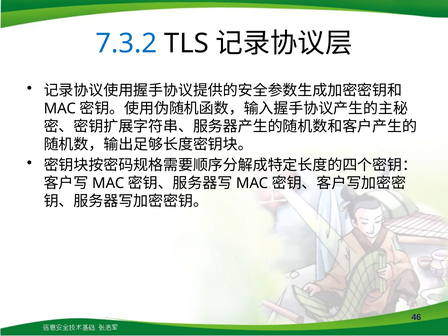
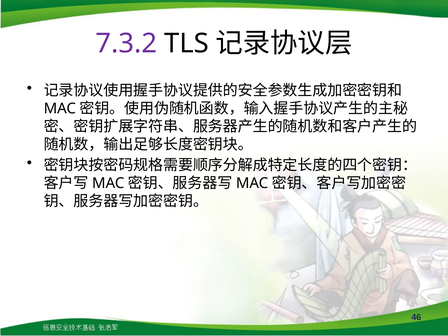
7.3.2 colour: blue -> purple (126, 43)
